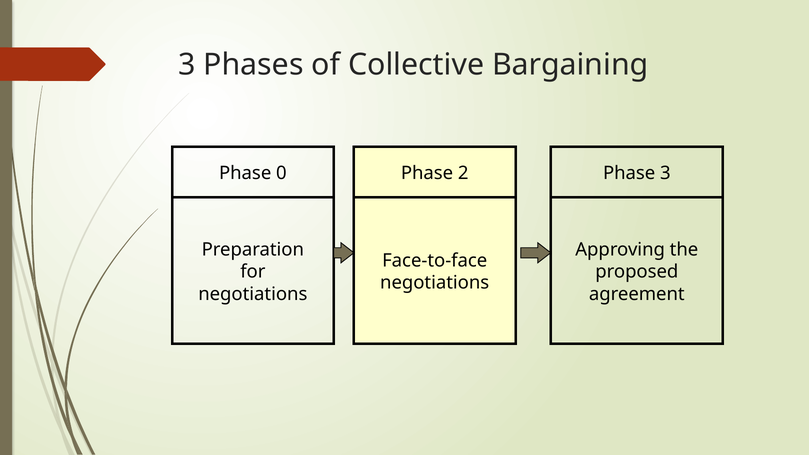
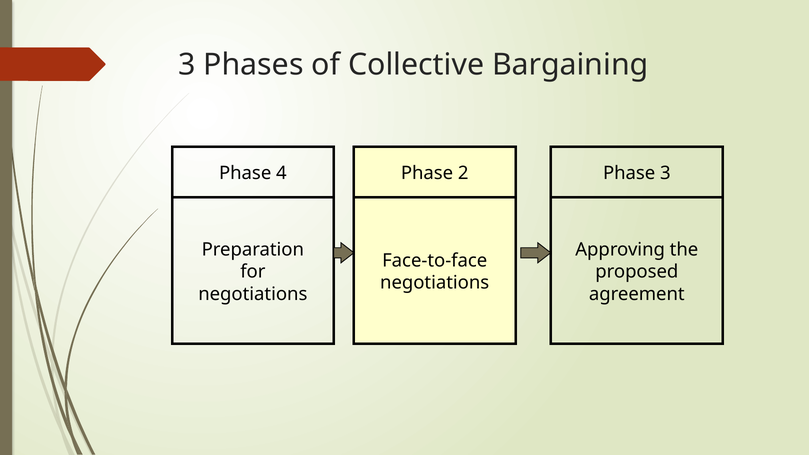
0: 0 -> 4 (281, 173)
